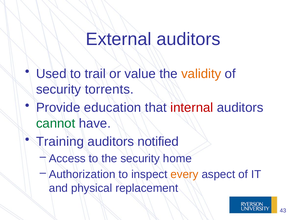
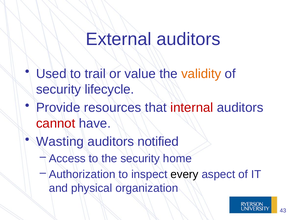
torrents: torrents -> lifecycle (109, 90)
education: education -> resources (113, 108)
cannot colour: green -> red (56, 124)
Training: Training -> Wasting (60, 142)
every colour: orange -> black (185, 175)
replacement: replacement -> organization (147, 188)
